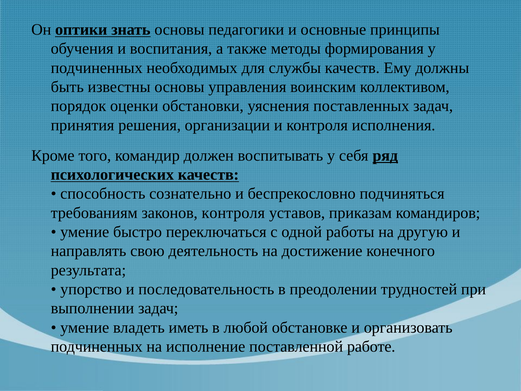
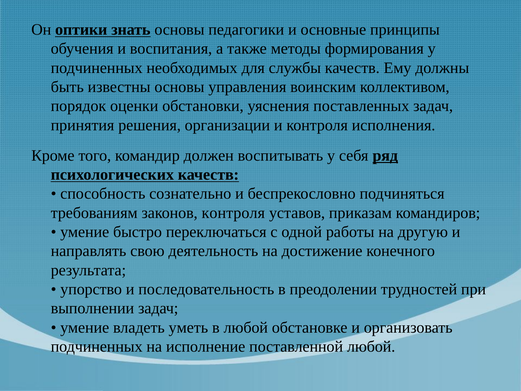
иметь: иметь -> уметь (188, 327)
поставленной работе: работе -> любой (371, 346)
